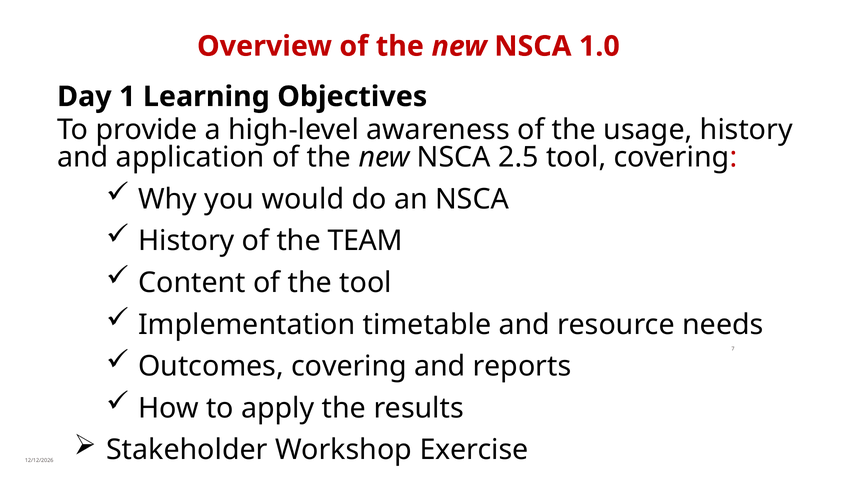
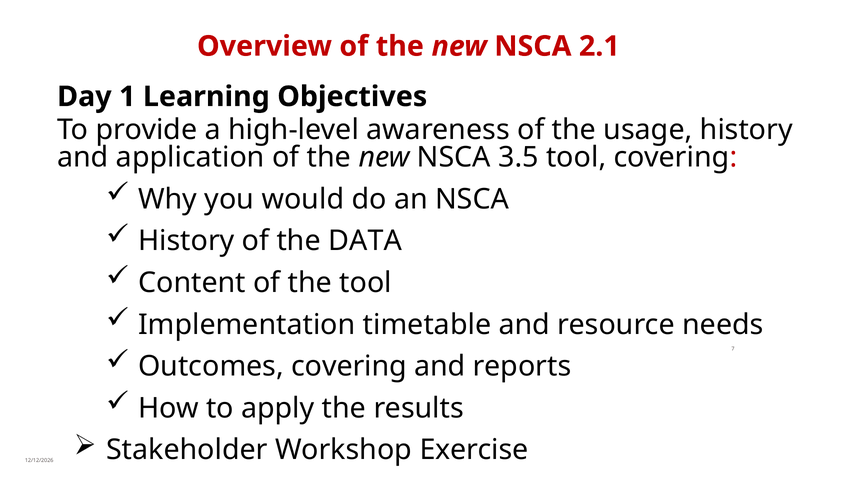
1.0: 1.0 -> 2.1 (599, 46)
2.5: 2.5 -> 3.5 (518, 157)
TEAM: TEAM -> DATA (365, 241)
